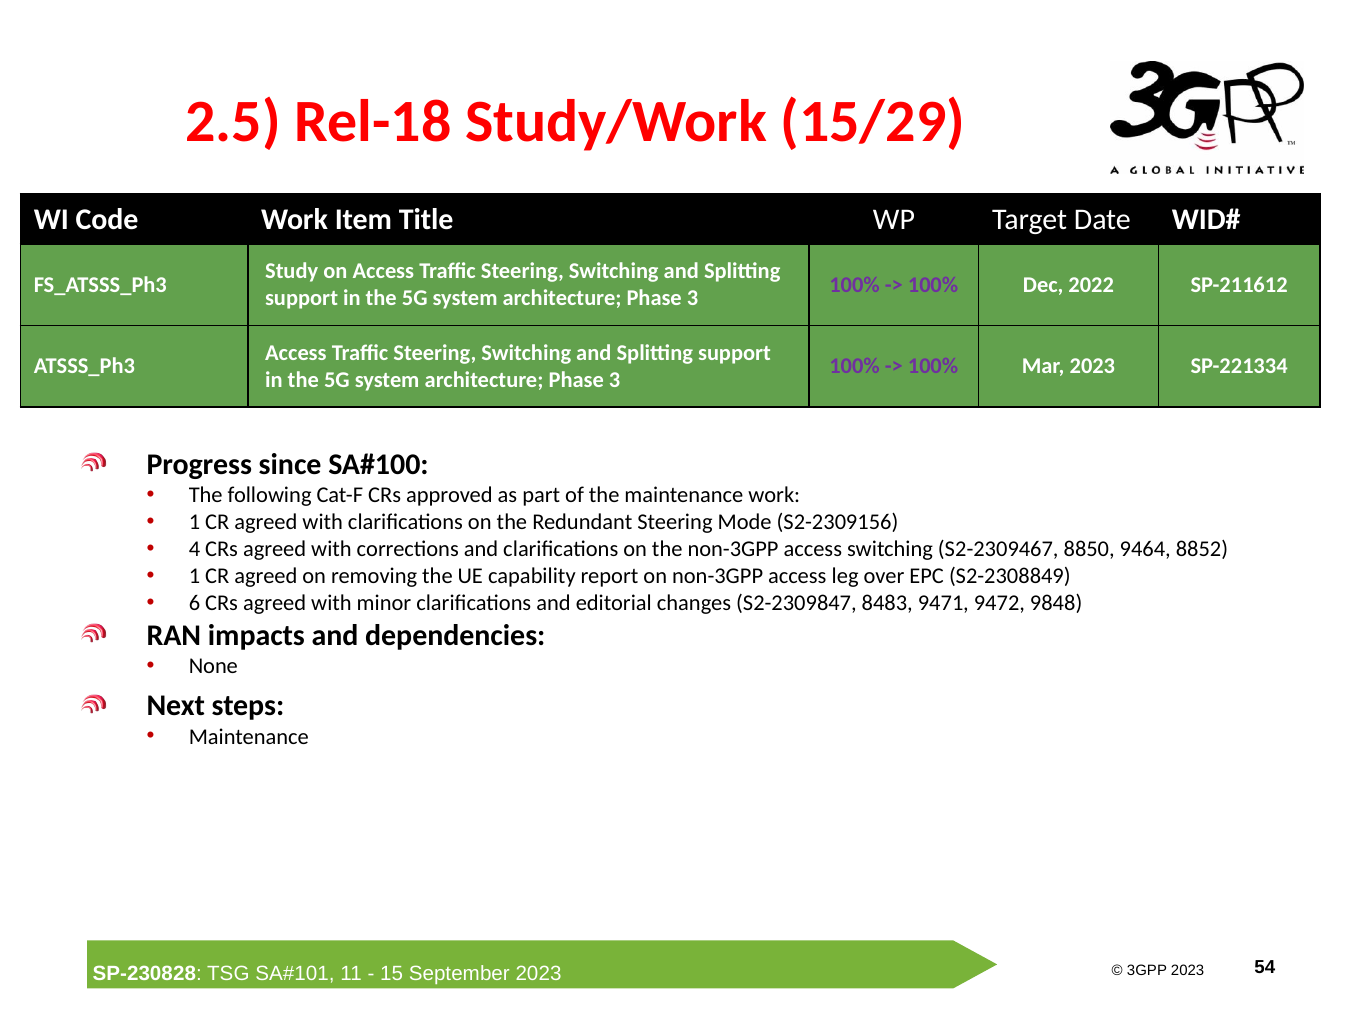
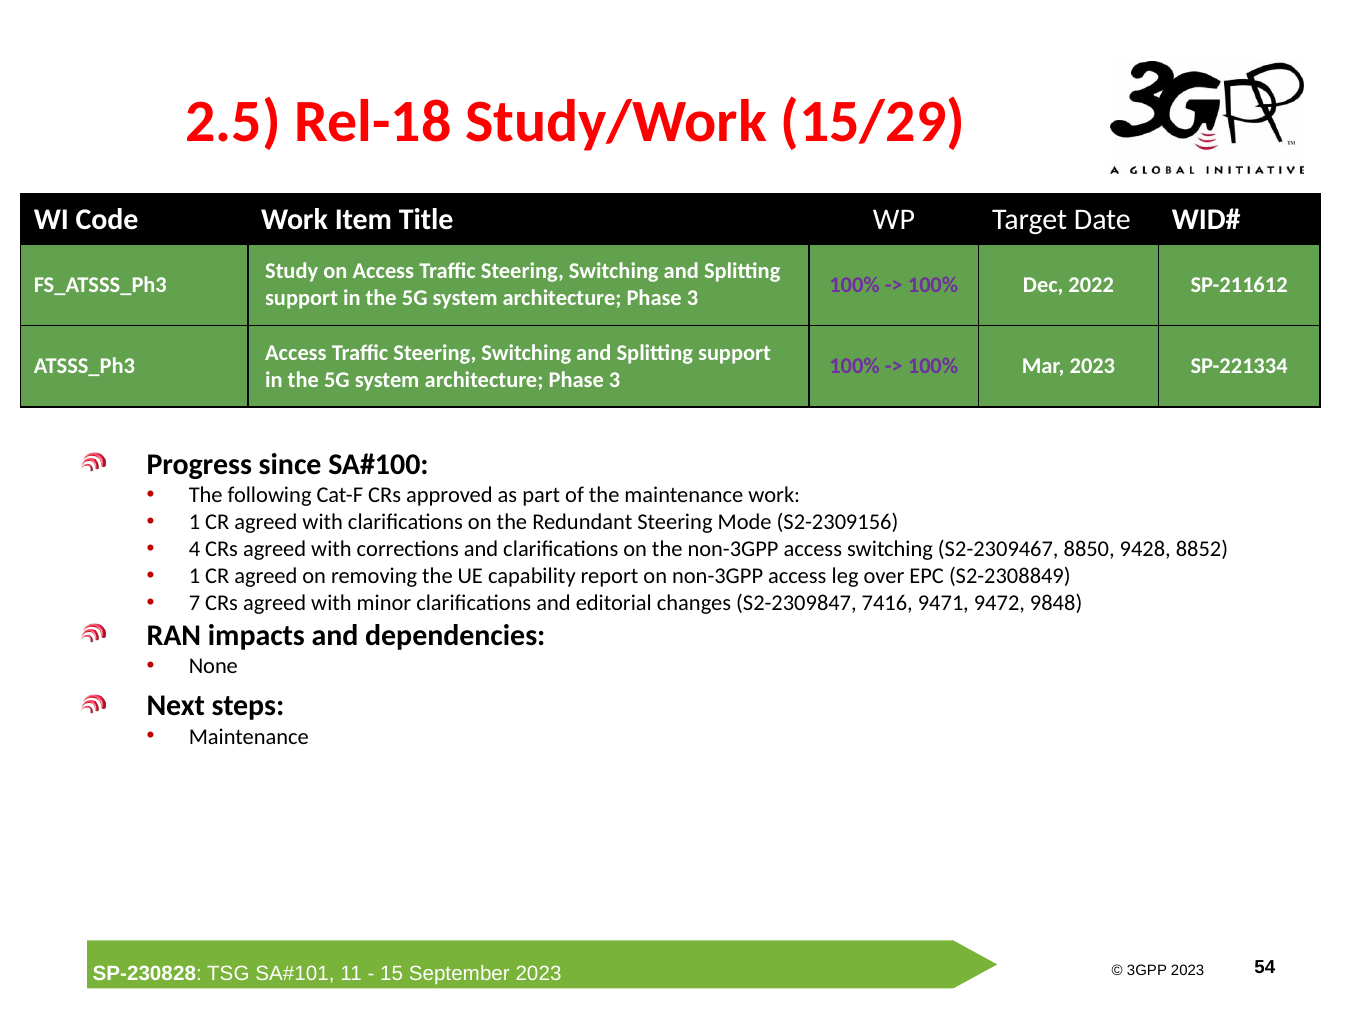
9464: 9464 -> 9428 (1145, 549)
6: 6 -> 7 (194, 603)
8483: 8483 -> 7416 (887, 603)
